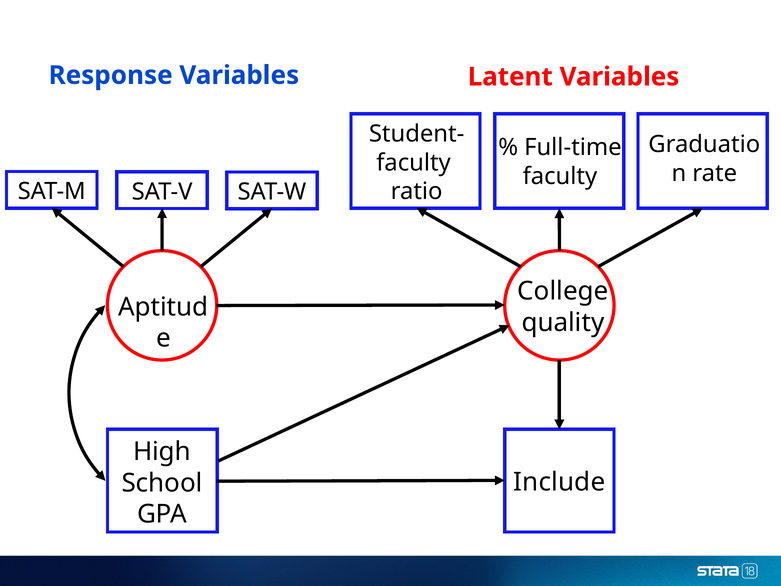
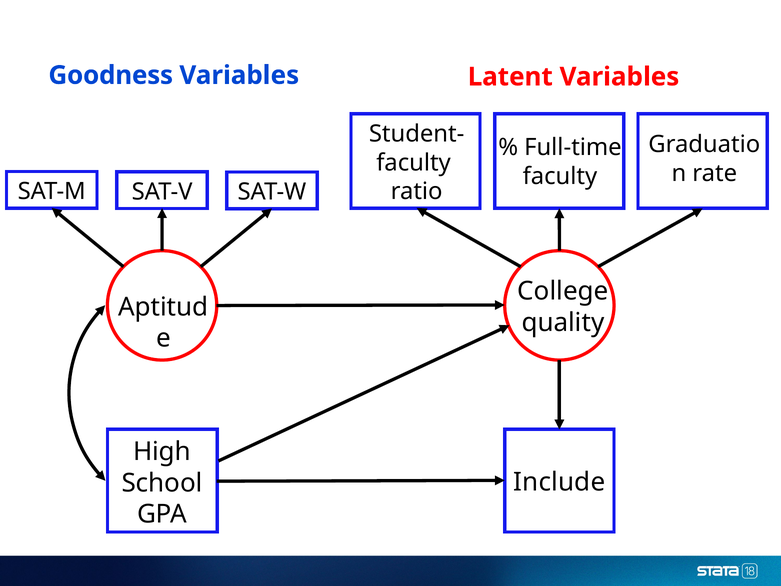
Response: Response -> Goodness (111, 75)
